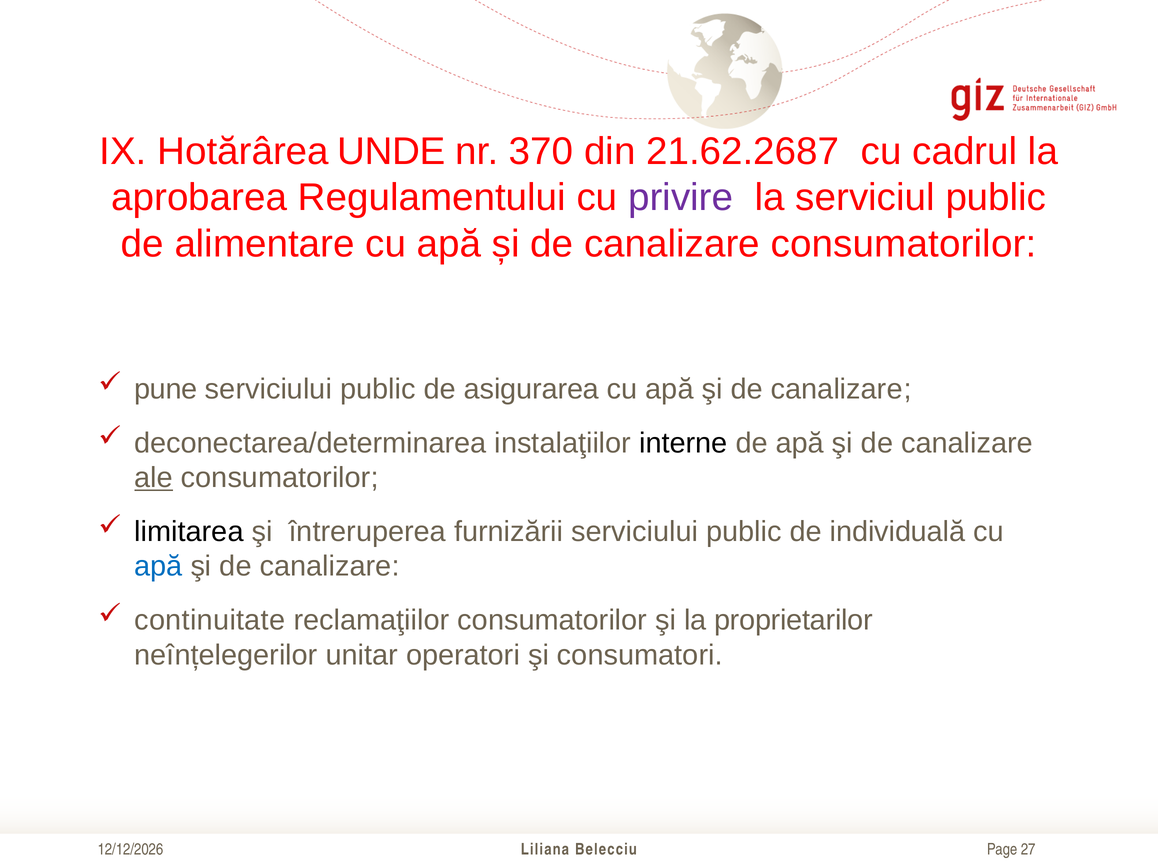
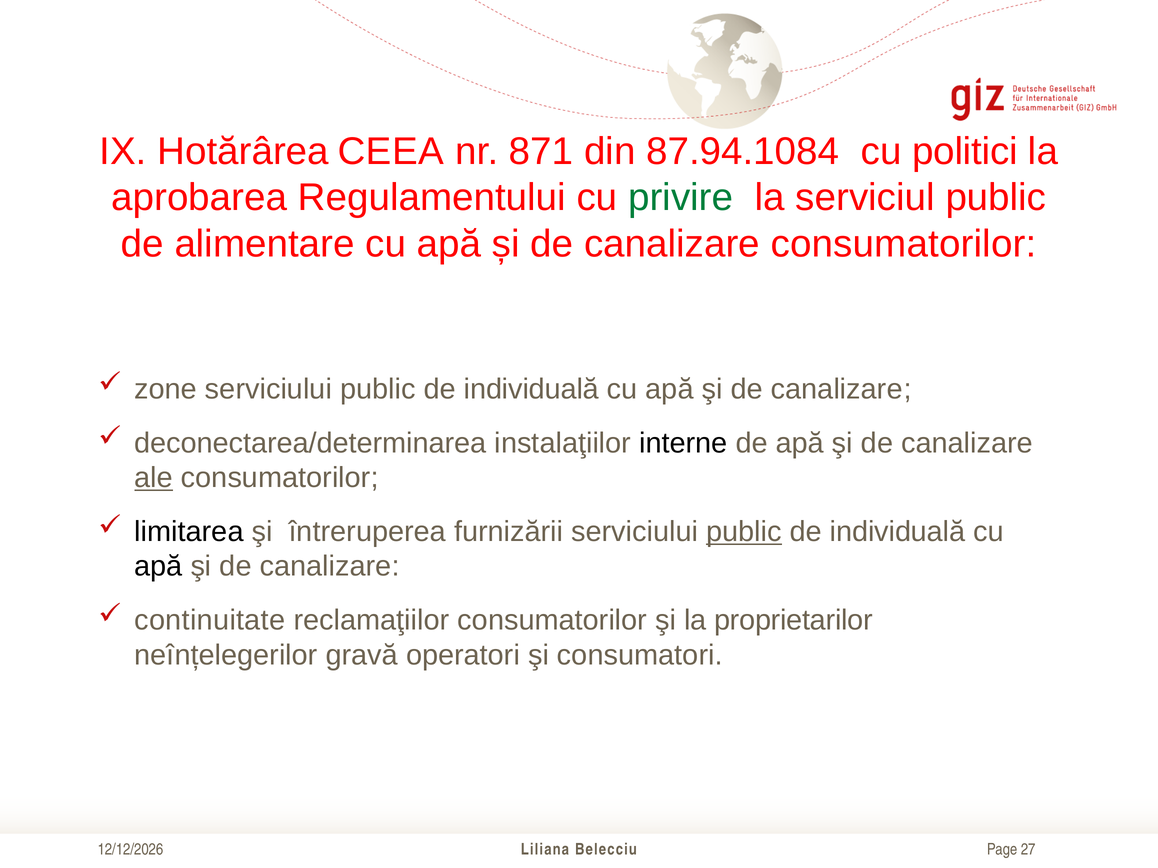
UNDE: UNDE -> CEEA (391, 152)
370: 370 -> 871 (541, 152)
21.62.2687: 21.62.2687 -> 87.94.1084 (743, 152)
cadrul: cadrul -> politici (965, 152)
privire colour: purple -> green (681, 198)
pune: pune -> zone (166, 389)
asigurarea: asigurarea -> individuală (531, 389)
public underline: none -> present (744, 532)
apă colour: blue -> black (158, 567)
unitar: unitar -> gravă (362, 656)
